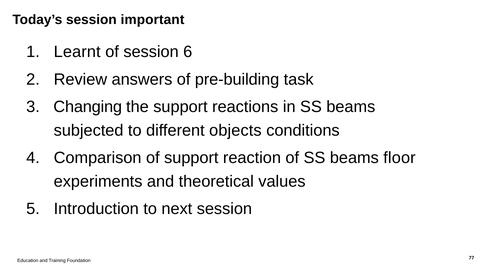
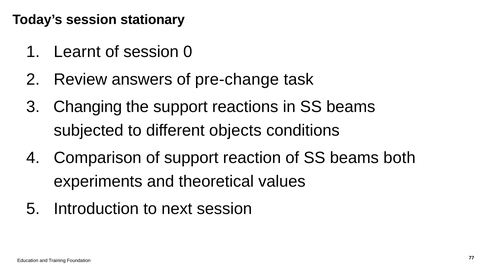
important: important -> stationary (153, 20)
6: 6 -> 0 (188, 52)
pre-building: pre-building -> pre-change (237, 79)
floor: floor -> both (399, 158)
